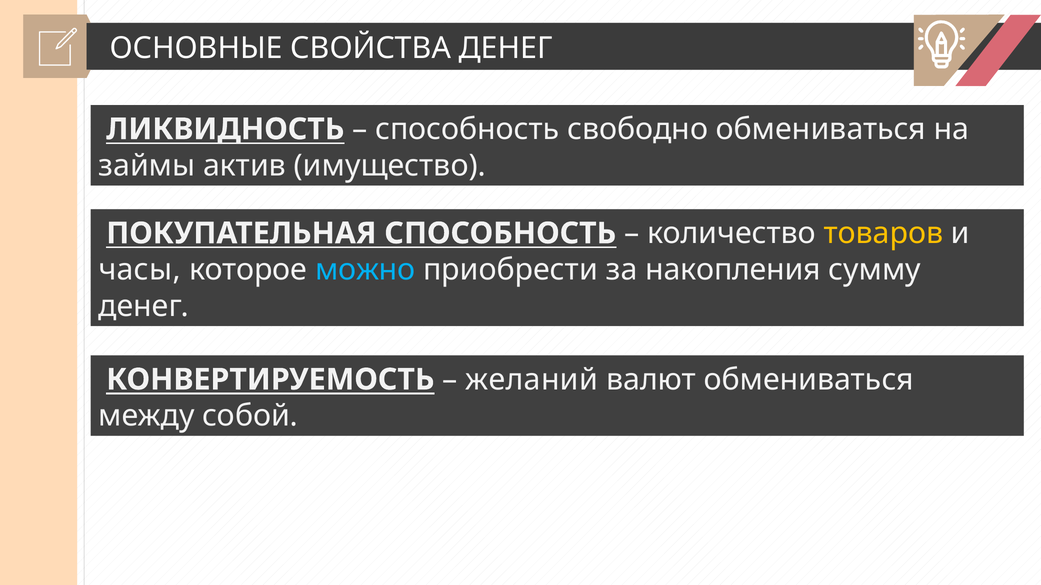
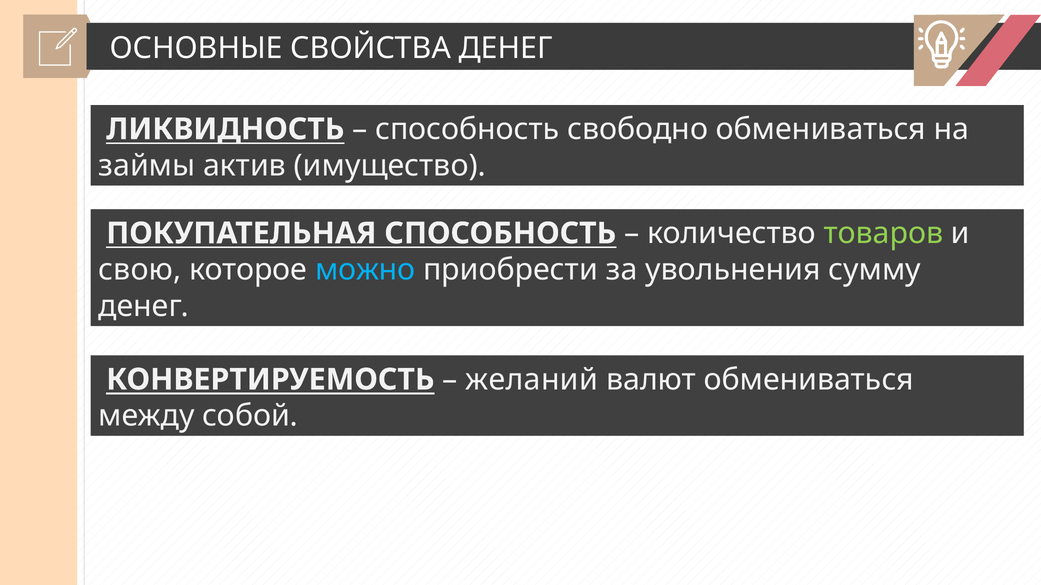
товаров colour: yellow -> light green (884, 234)
часы: часы -> свою (140, 270)
накопления: накопления -> увольнения (733, 270)
